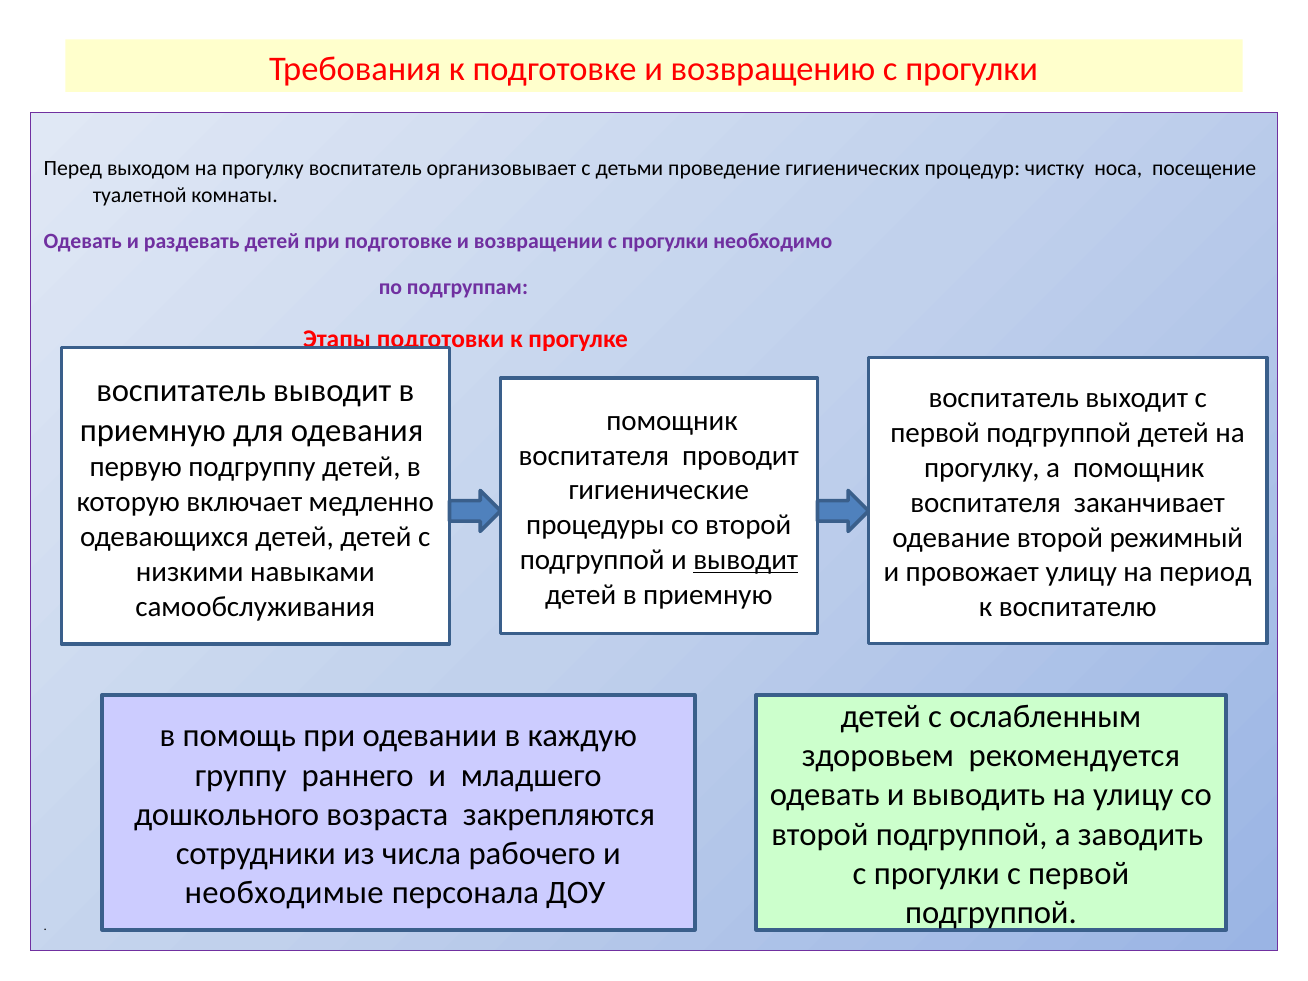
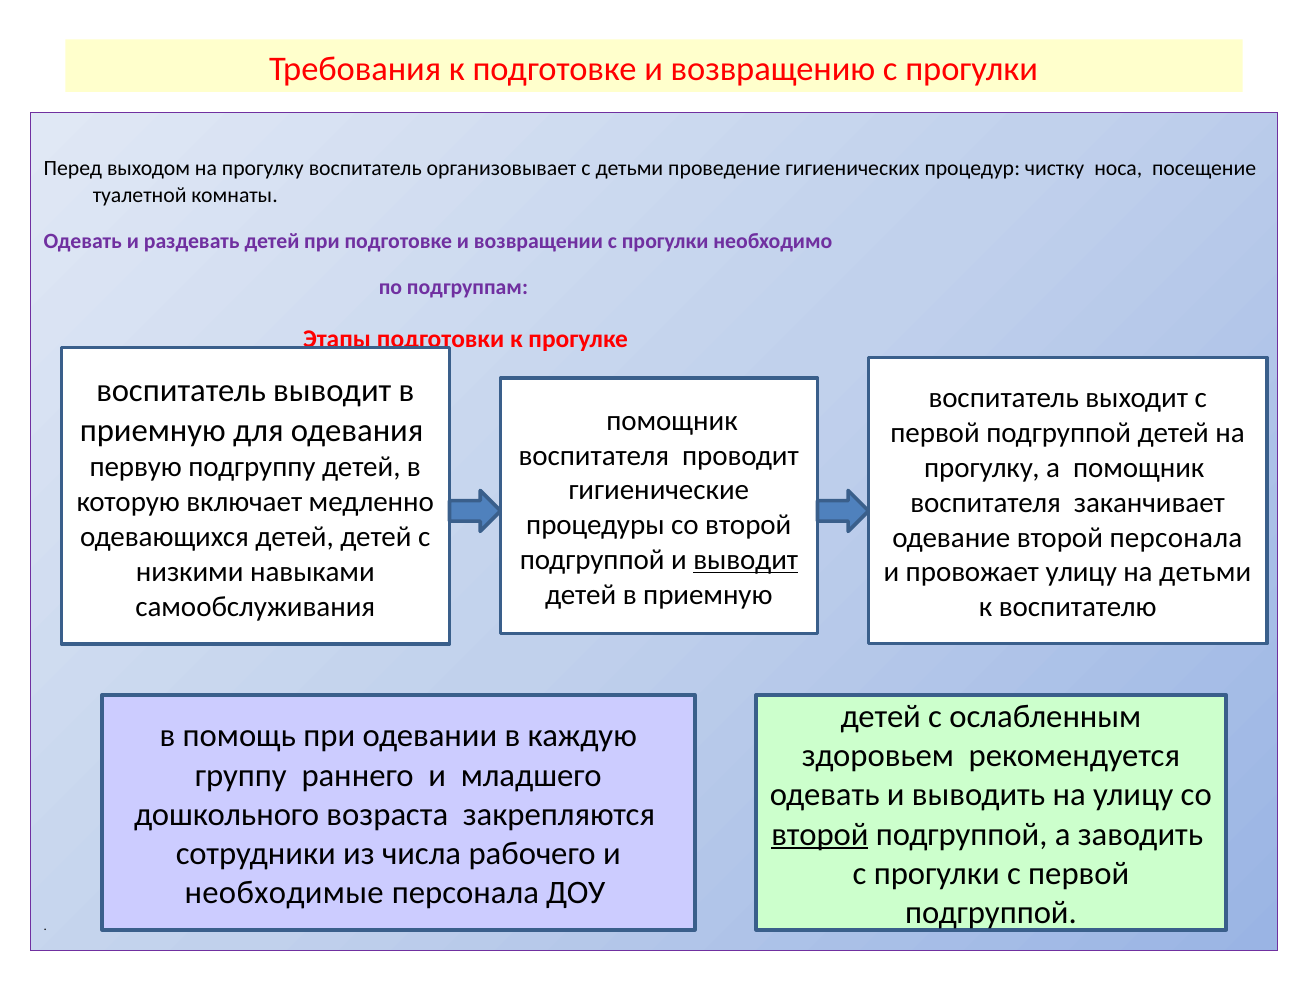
второй режимный: режимный -> персонала (1176, 538)
на период: период -> детьми (1205, 572)
второй underline: none -> present (820, 834)
